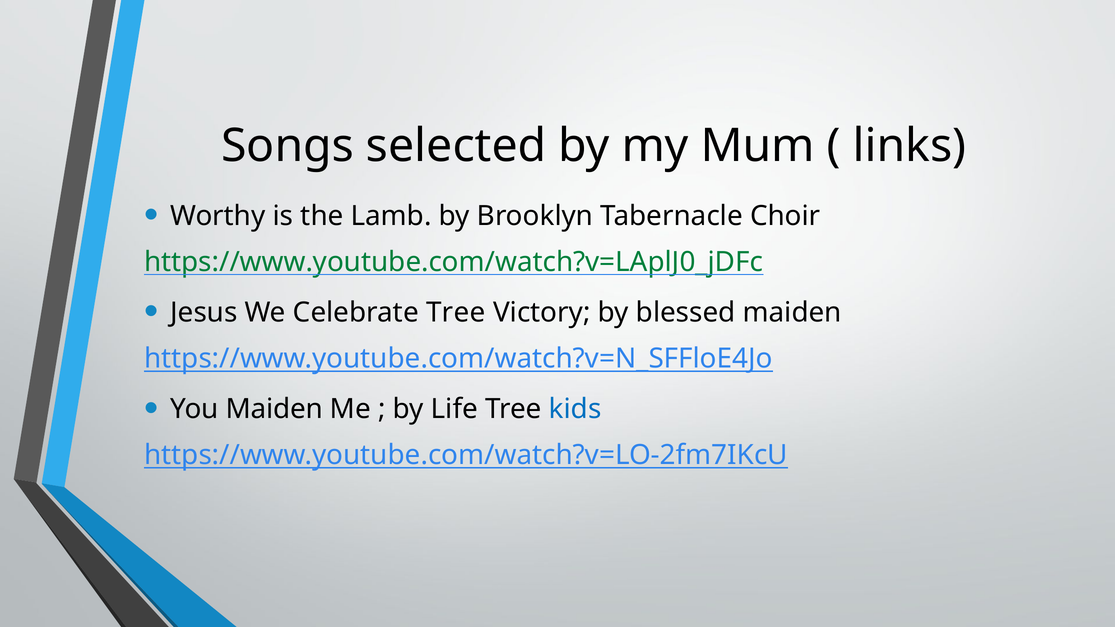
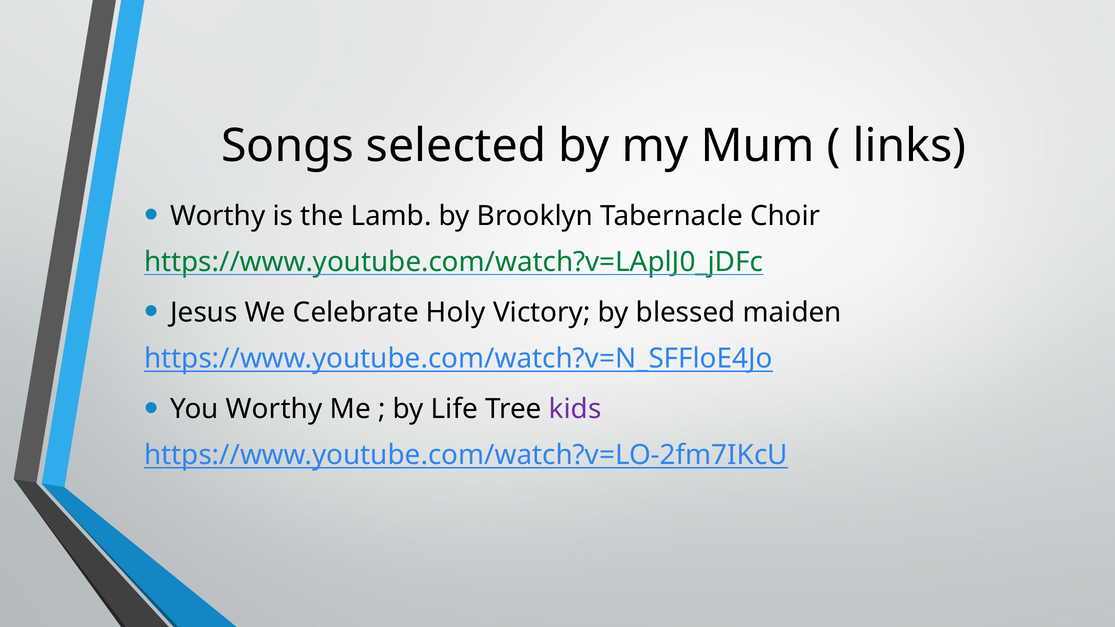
Celebrate Tree: Tree -> Holy (456, 313)
You Maiden: Maiden -> Worthy (274, 409)
kids colour: blue -> purple (575, 409)
